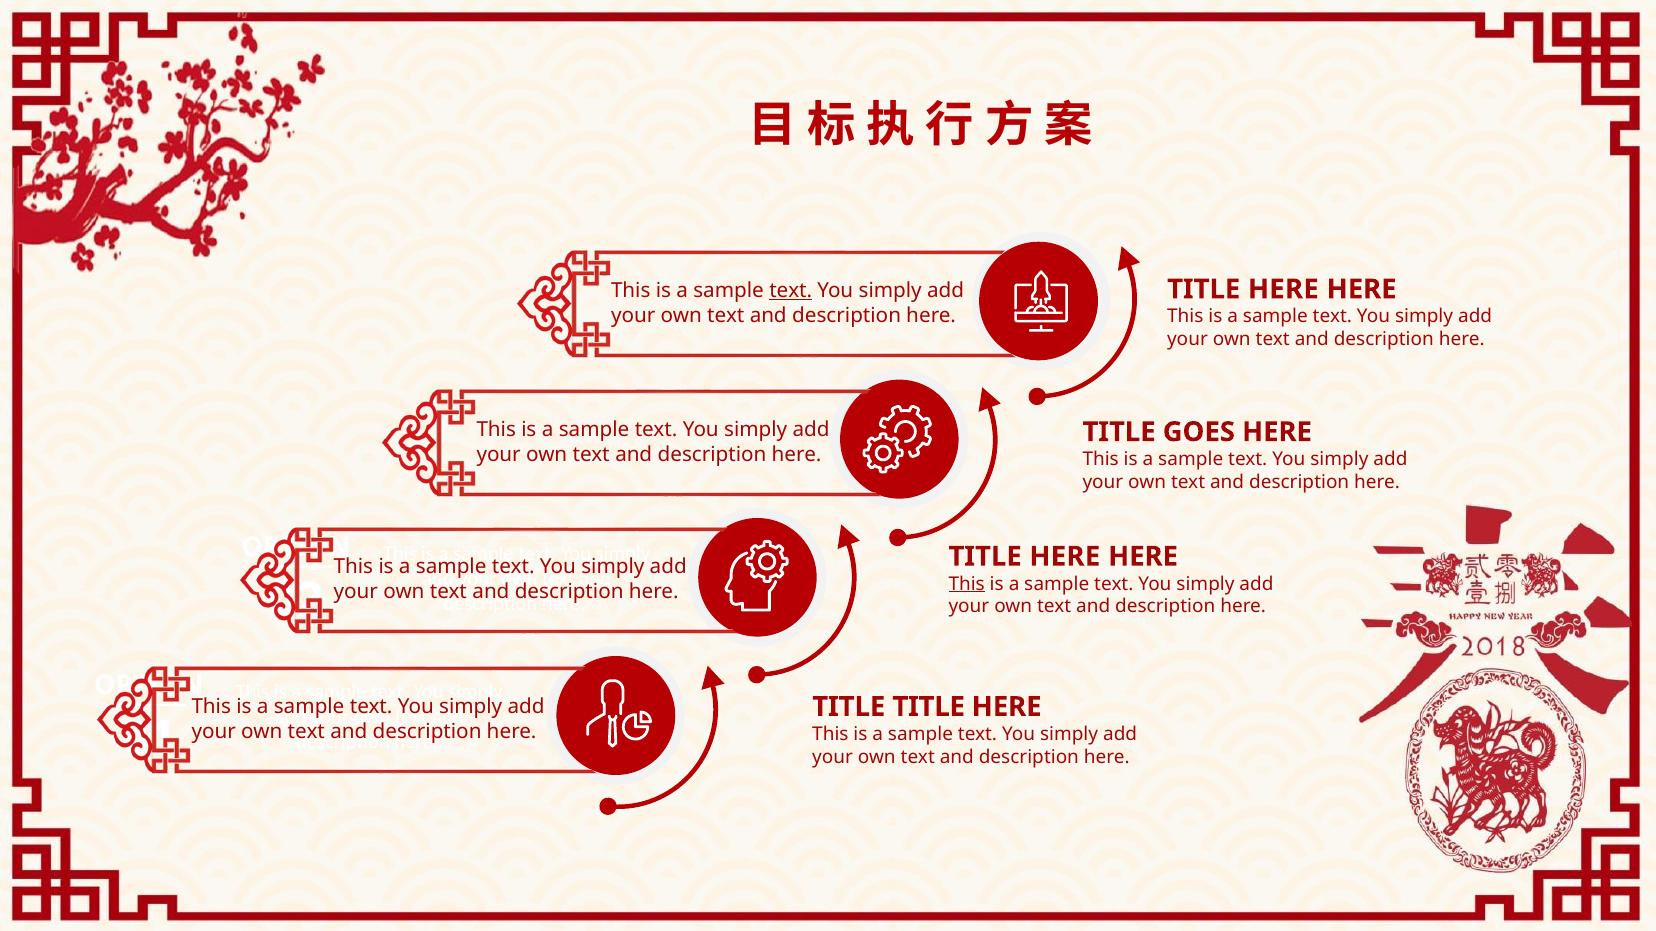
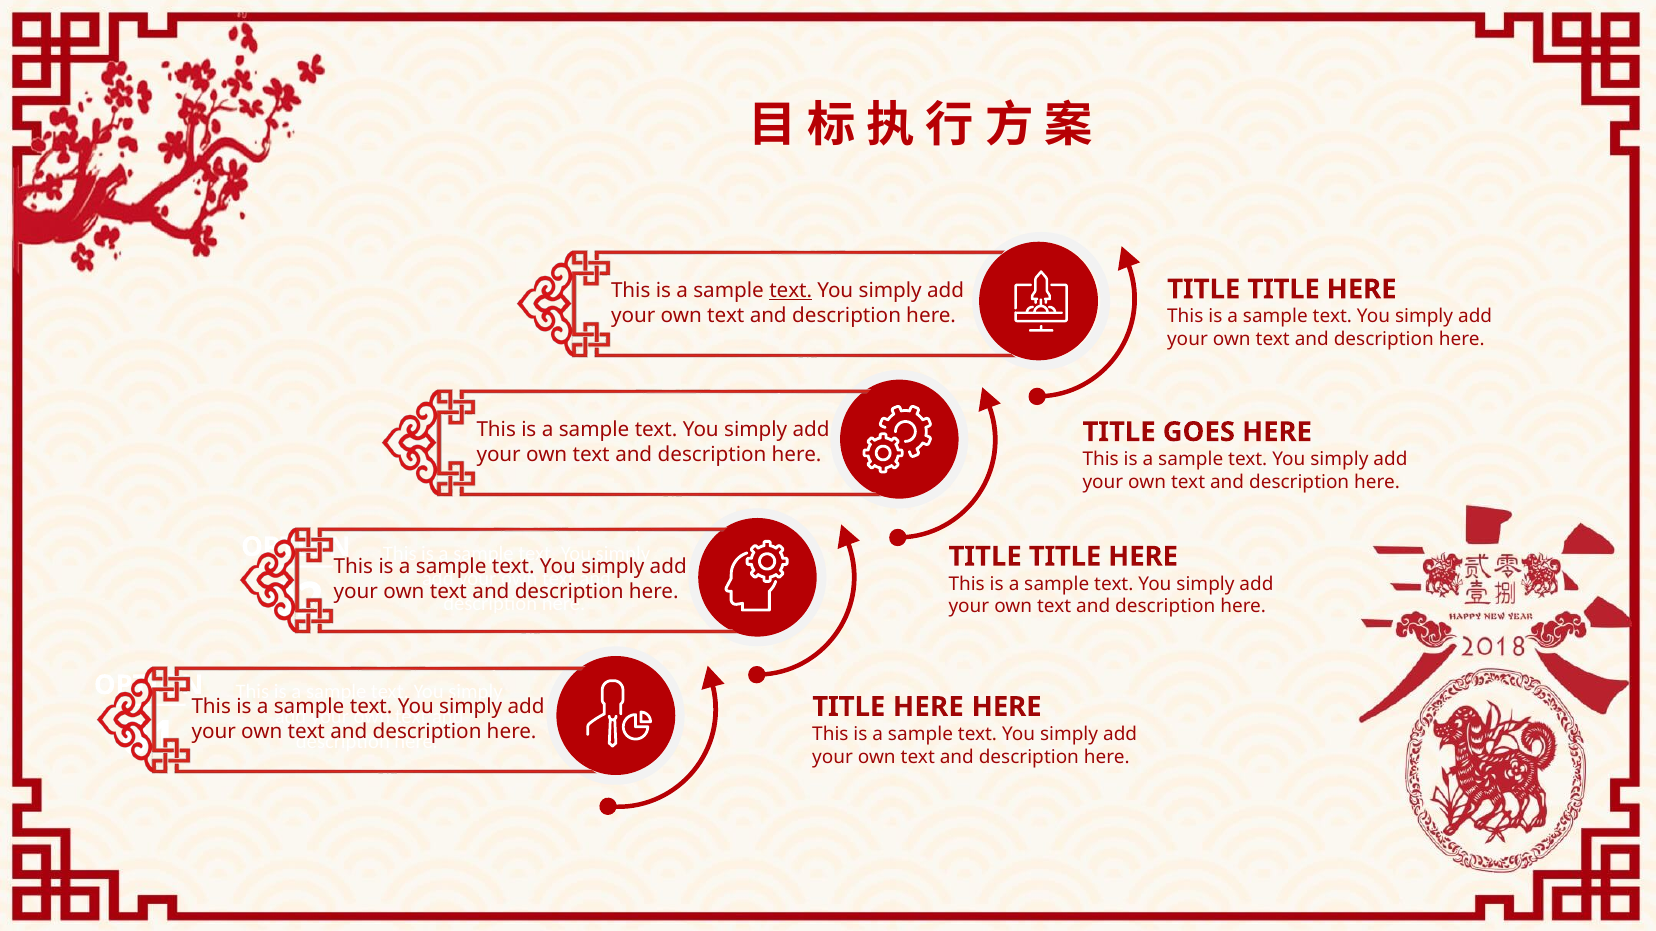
HERE: HERE -> TITLE (1284, 289)
HERE: HERE -> TITLE (1065, 557)
This underline: present -> none (967, 584)
TITLE: TITLE -> HERE (928, 707)
